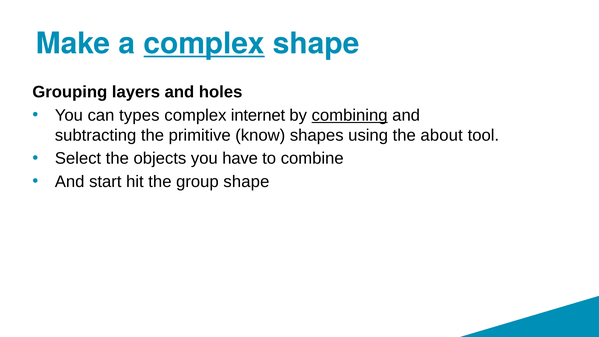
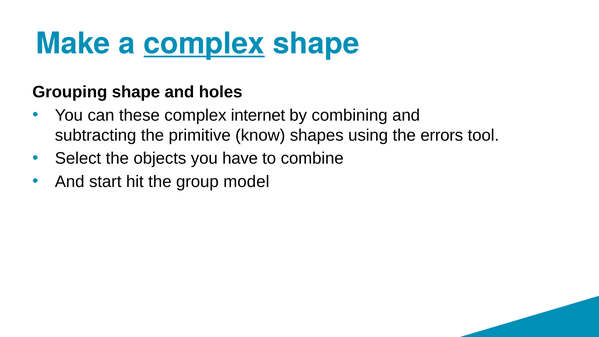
Grouping layers: layers -> shape (136, 92)
types: types -> these (139, 115)
combining underline: present -> none (350, 115)
about: about -> errors (442, 135)
group shape: shape -> model (246, 182)
